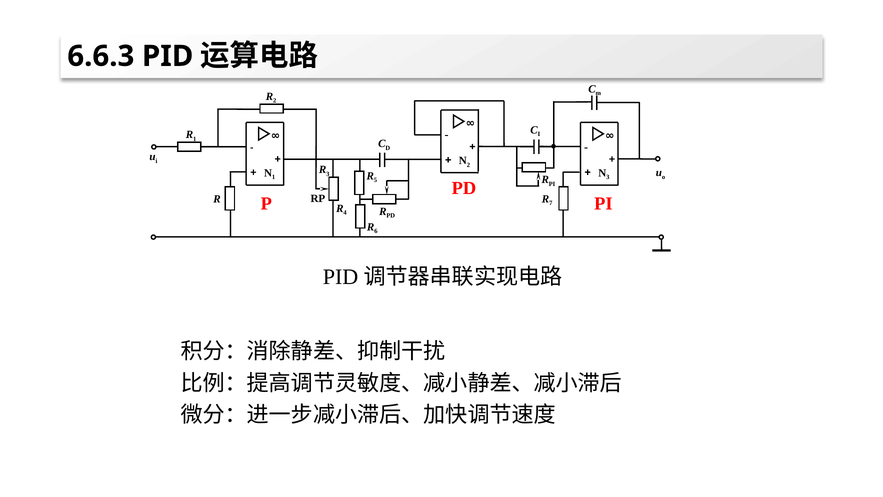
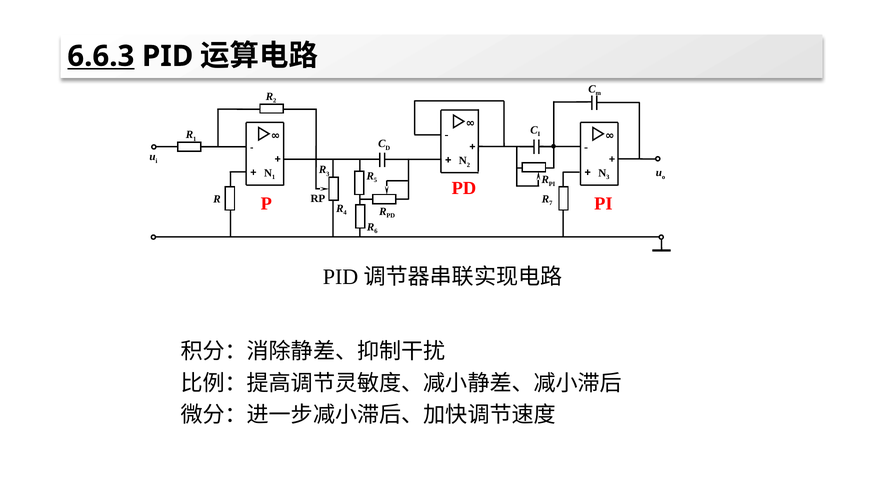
6.6.3 underline: none -> present (101, 56)
